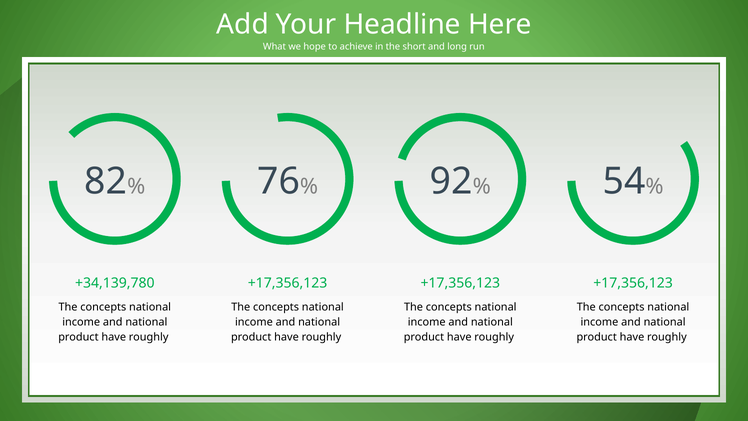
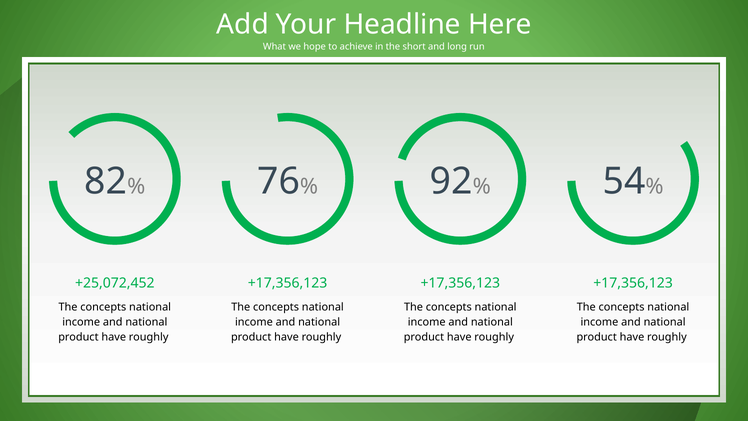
+34,139,780: +34,139,780 -> +25,072,452 (115, 283)
